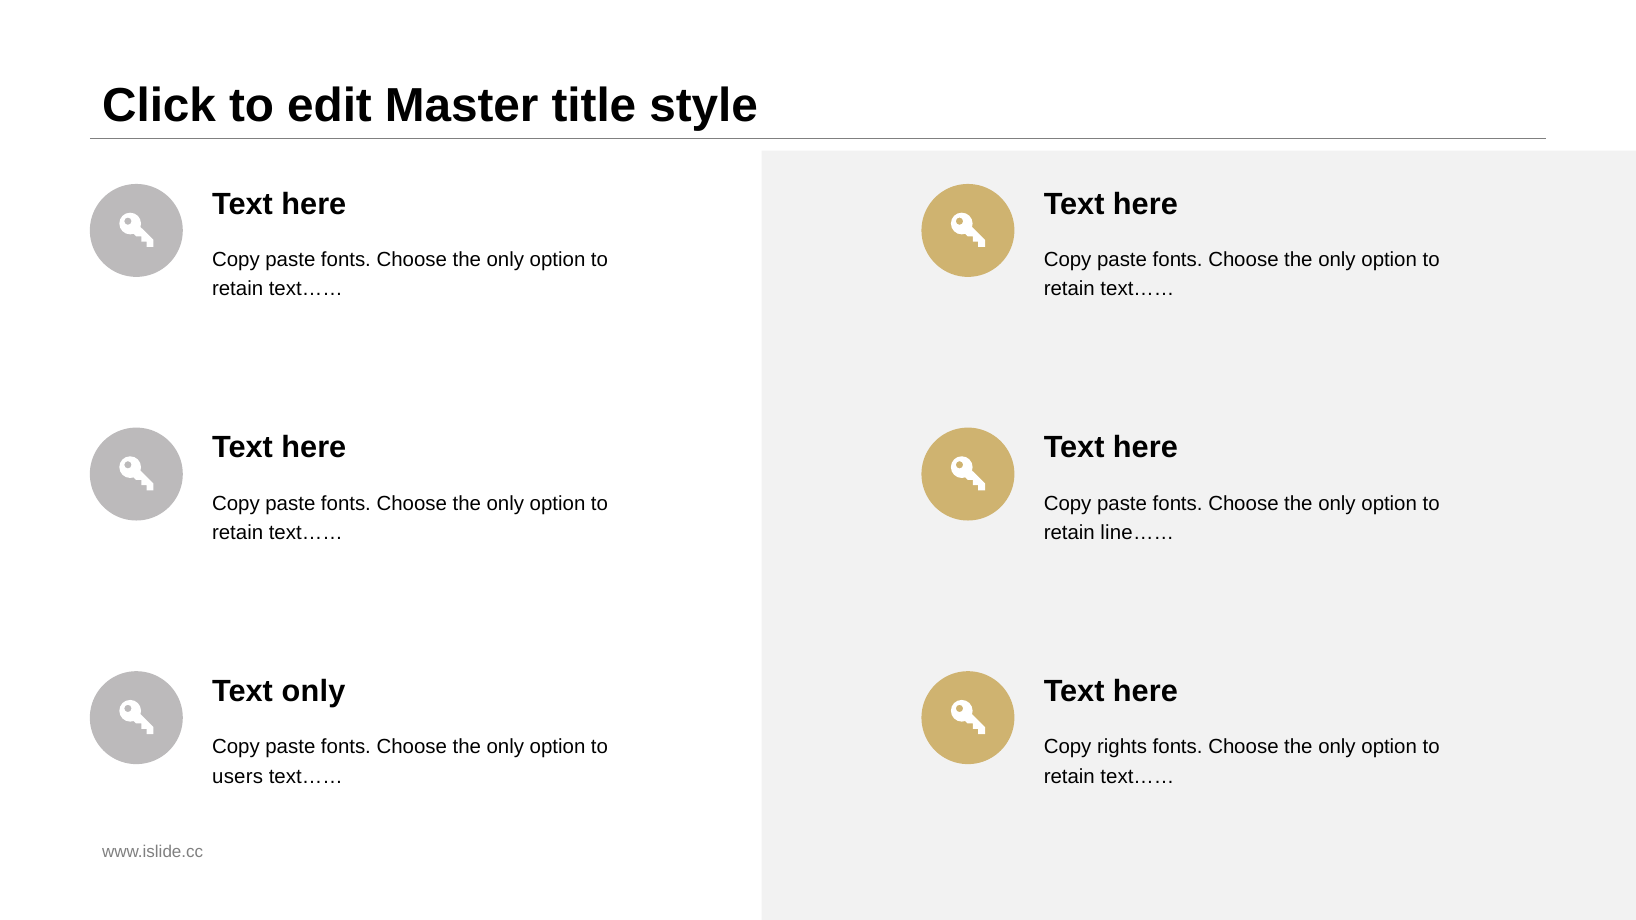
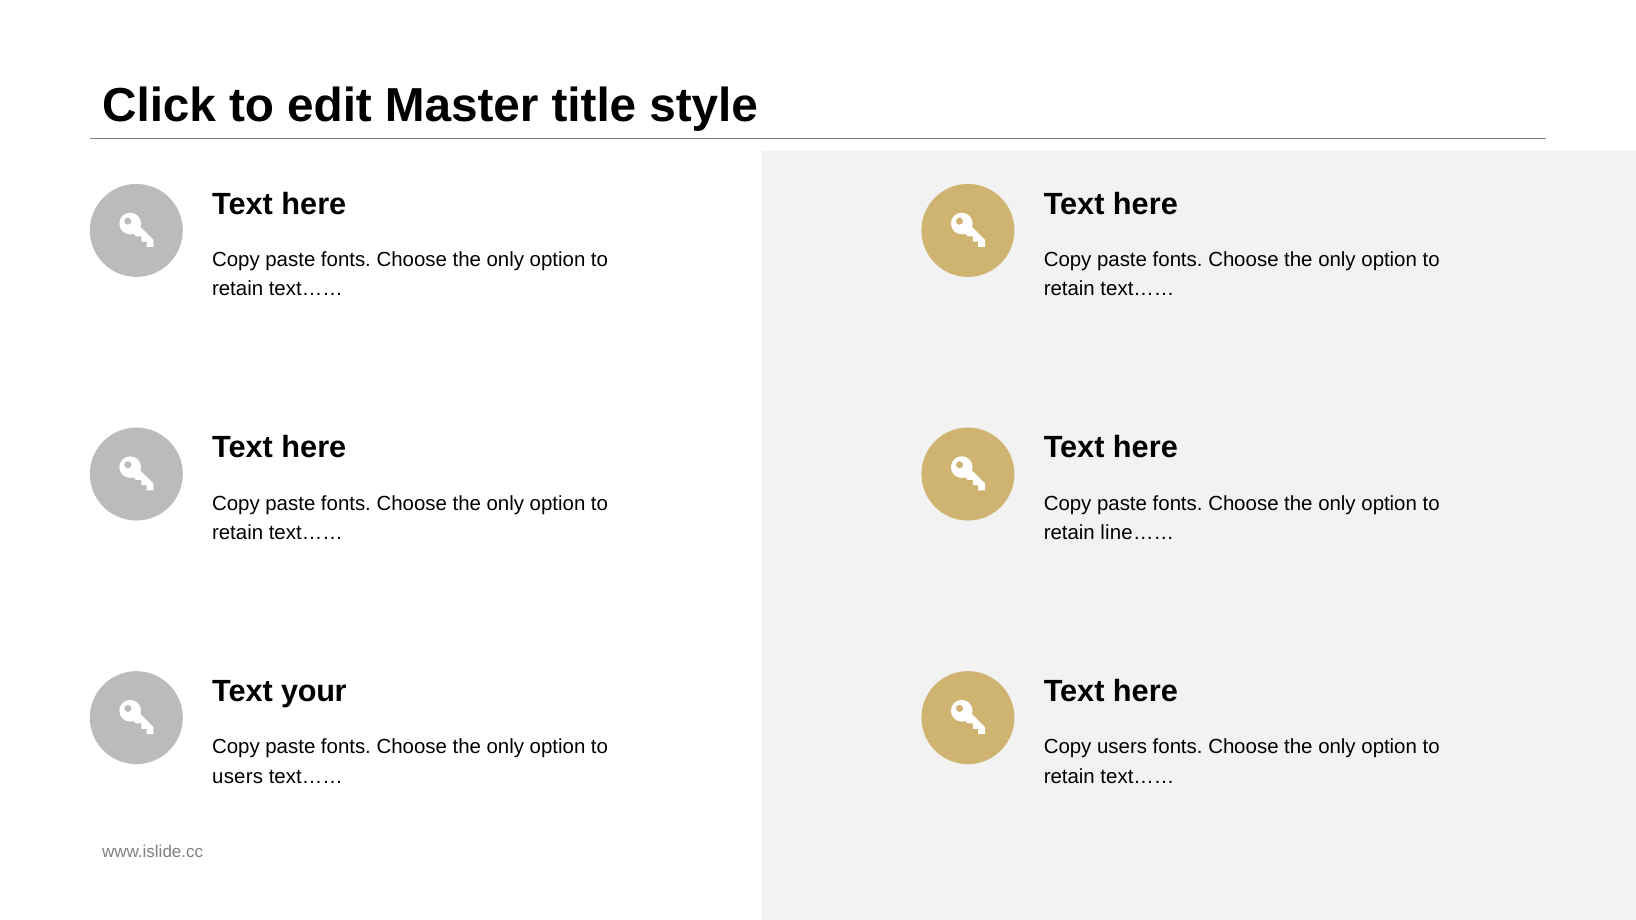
Text only: only -> your (314, 692)
Copy rights: rights -> users (1122, 747)
